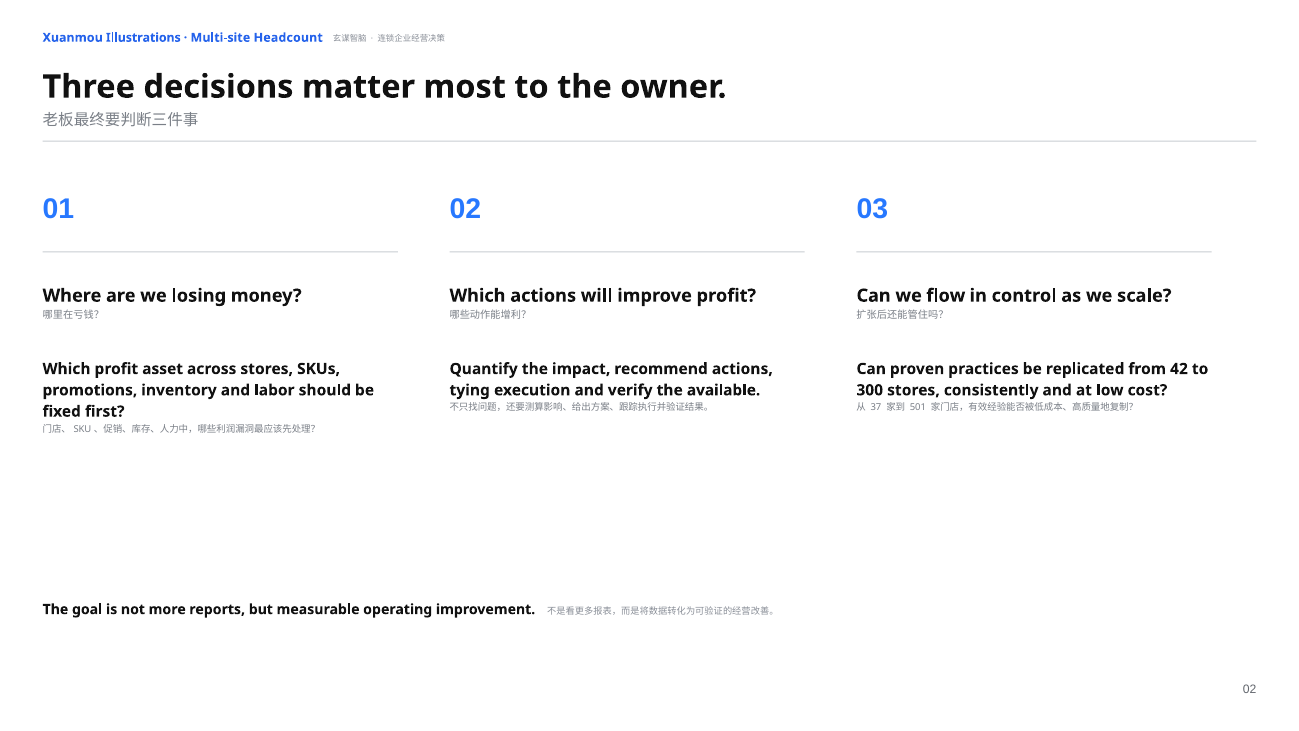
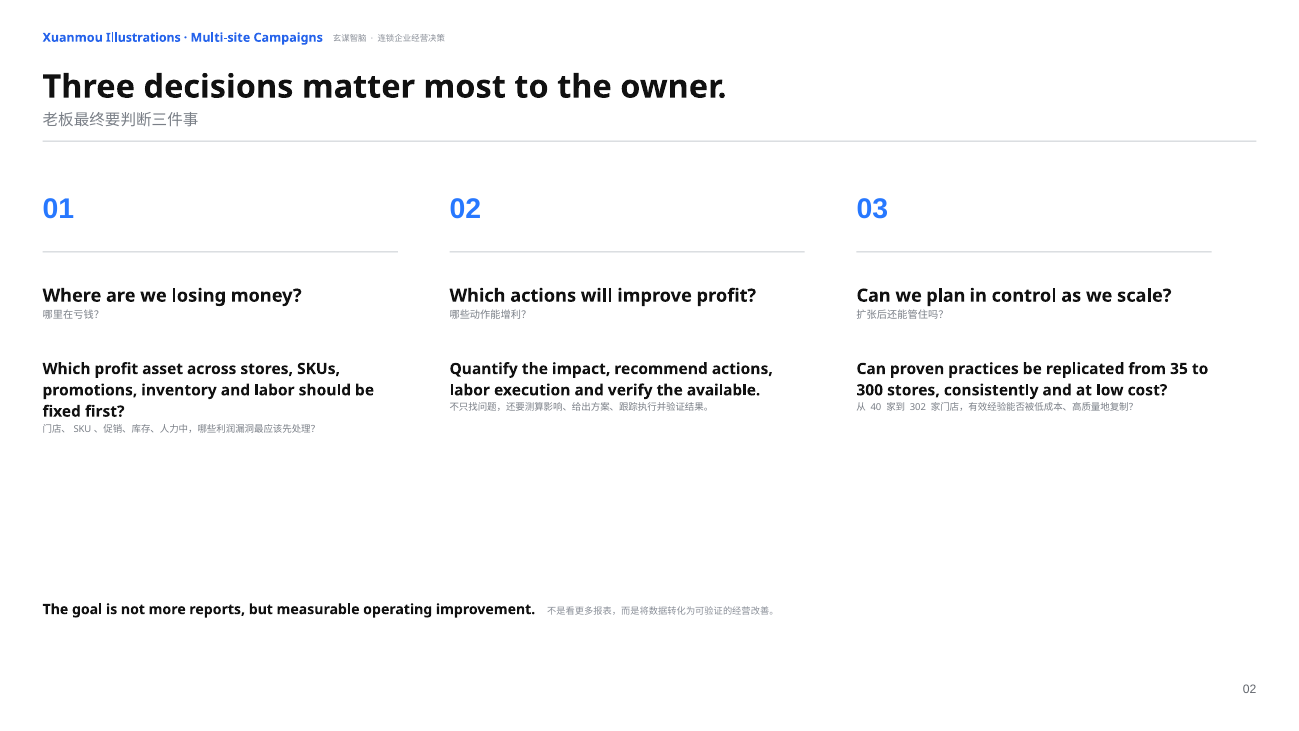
Headcount: Headcount -> Campaigns (288, 38)
flow: flow -> plan (946, 296)
42: 42 -> 35 (1179, 369)
tying: tying -> labor (470, 390)
37: 37 -> 40 (876, 408)
501: 501 -> 302 (918, 408)
